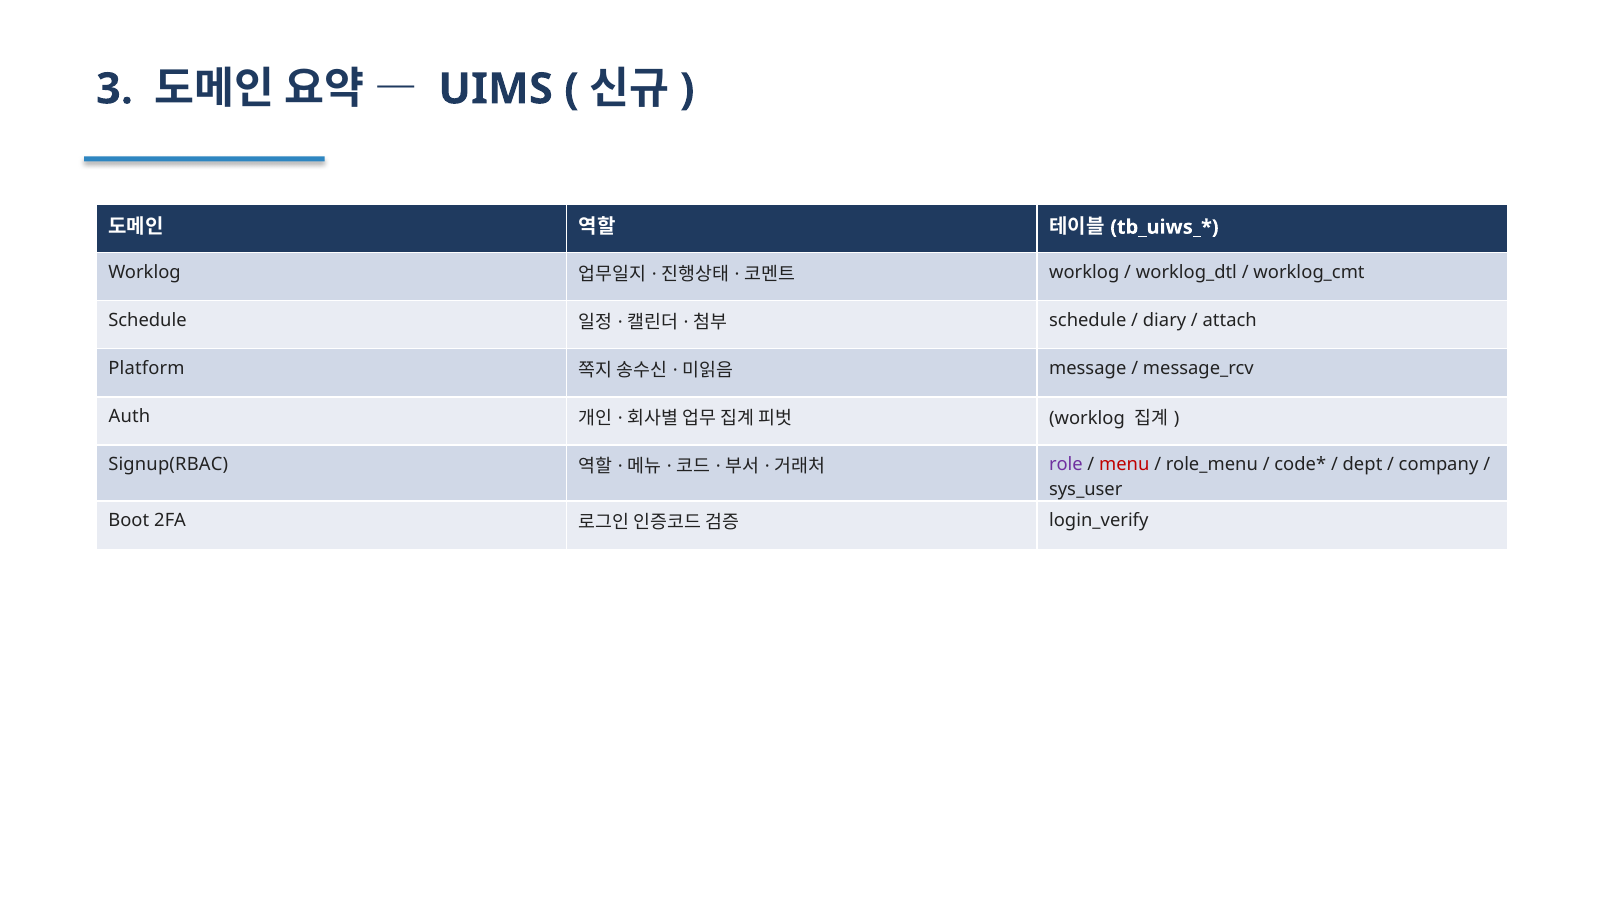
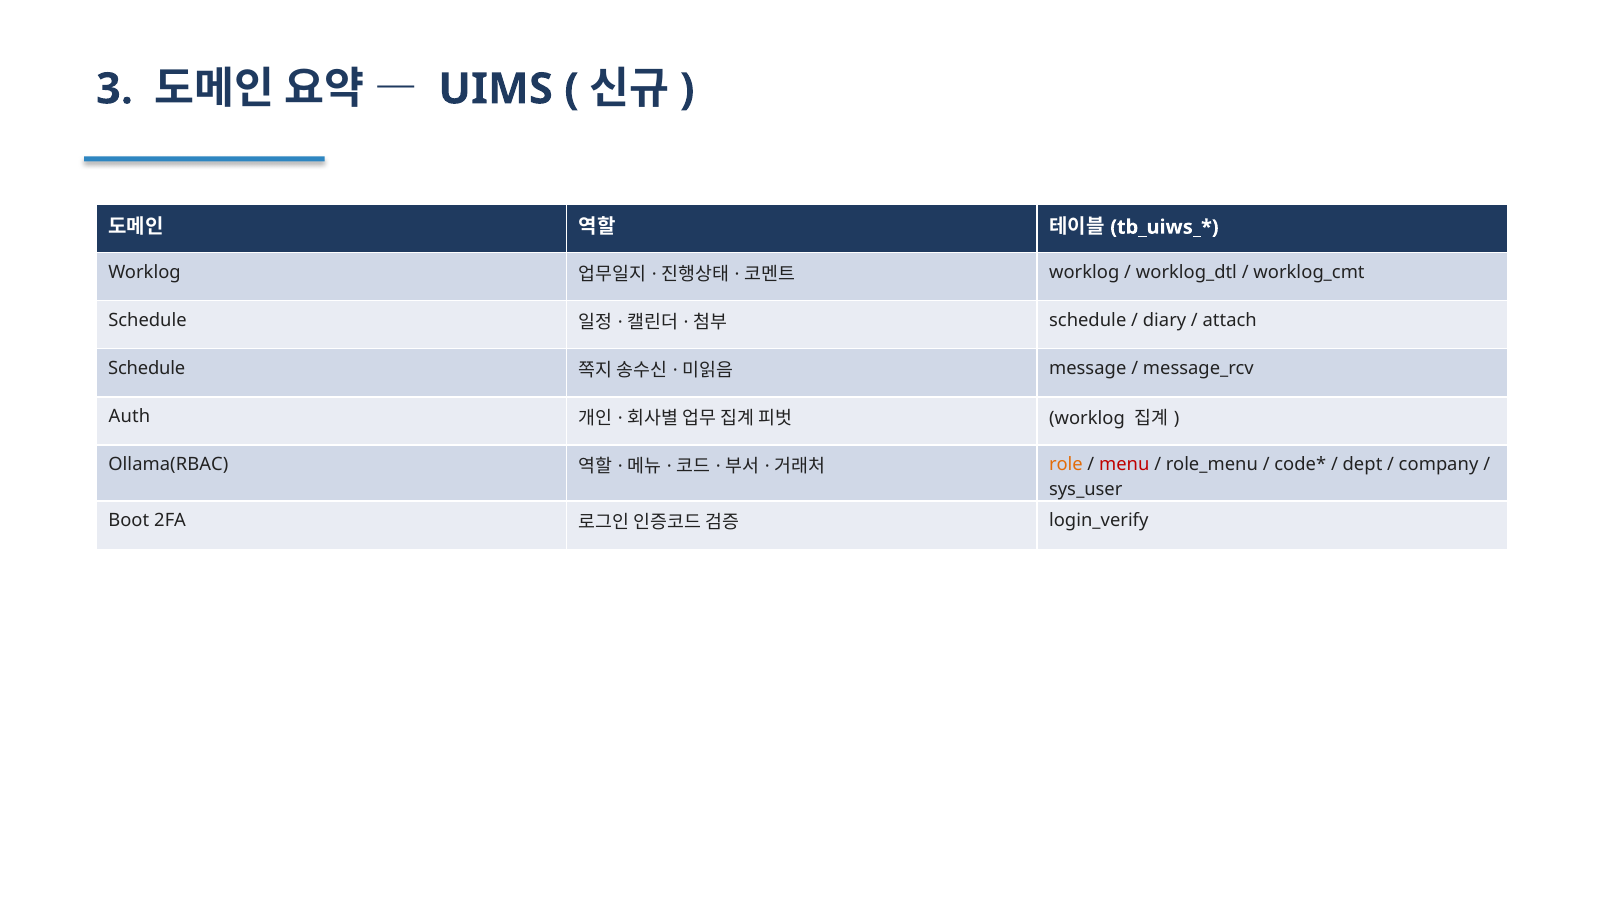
Platform: Platform -> Schedule (147, 368)
Signup(RBAC: Signup(RBAC -> Ollama(RBAC (168, 465)
role colour: purple -> orange (1066, 465)
